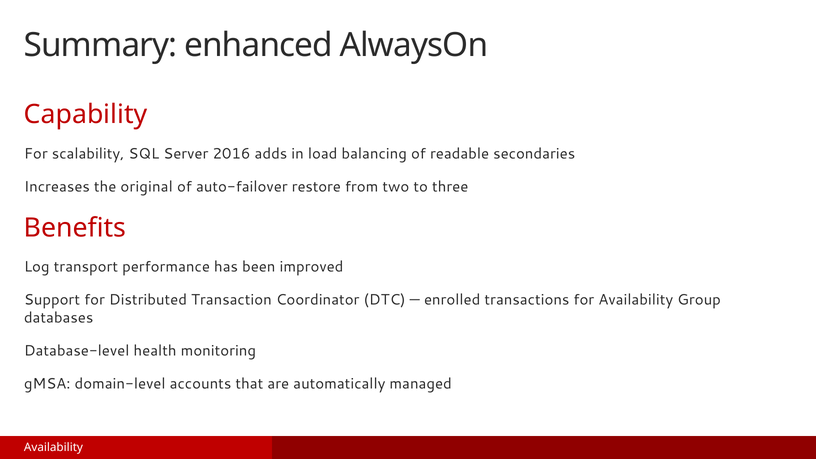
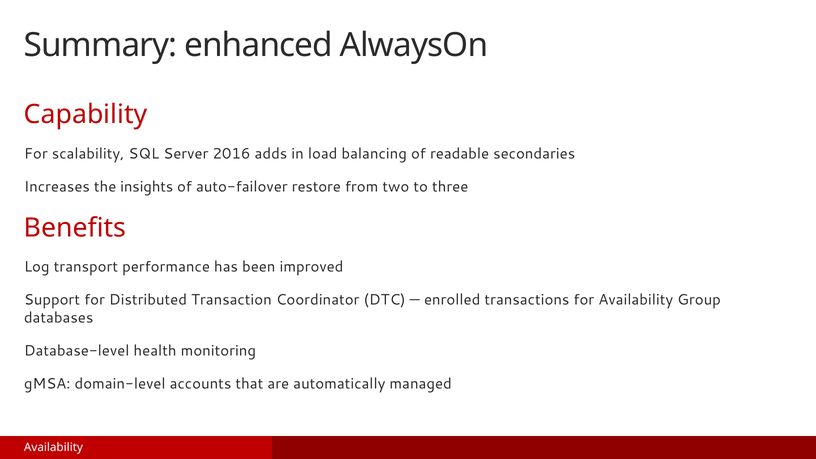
original: original -> insights (147, 187)
